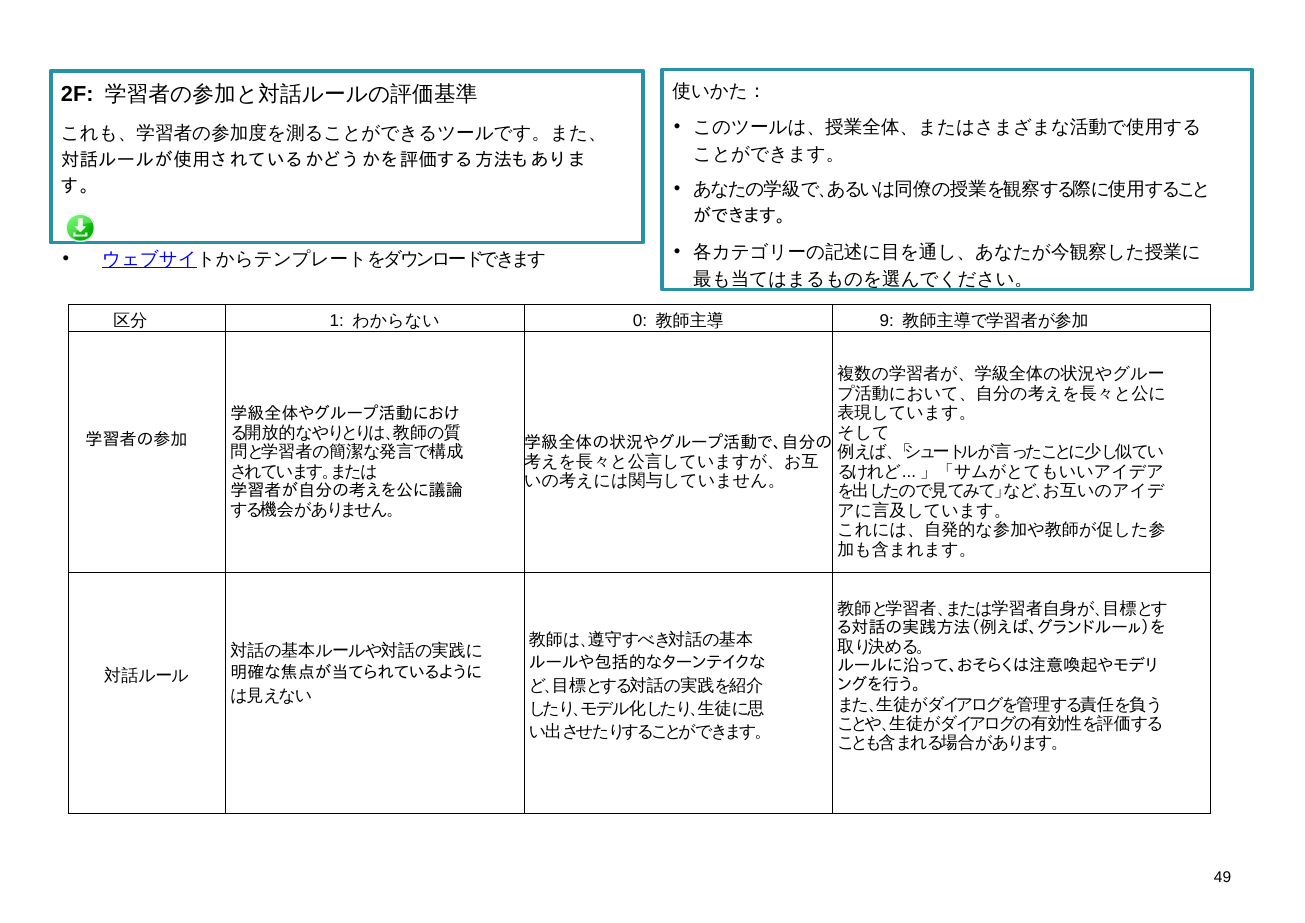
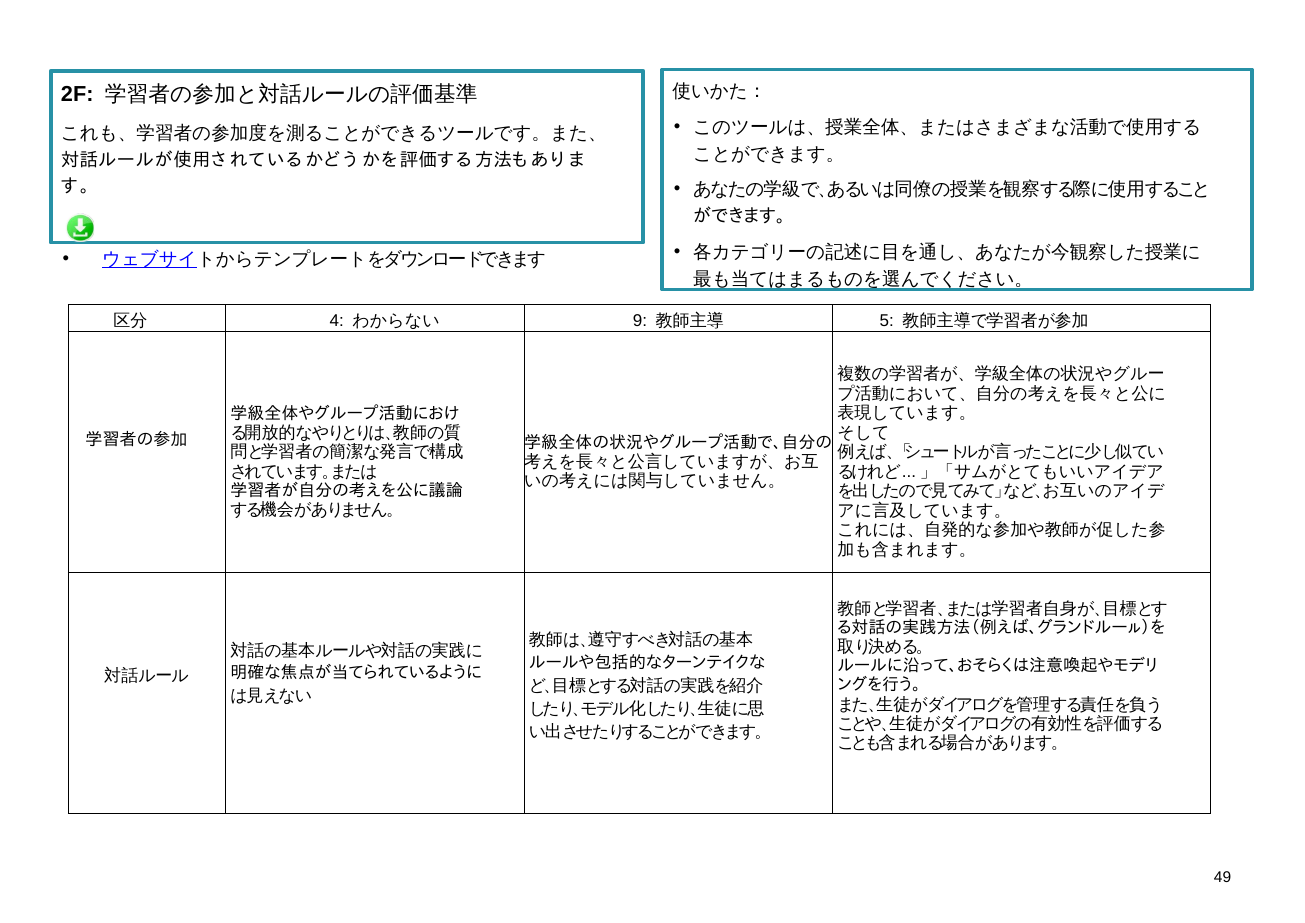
1: 1 -> 4 (337, 320)
0: 0 -> 9 (640, 320)
9: 9 -> 5 (887, 320)
